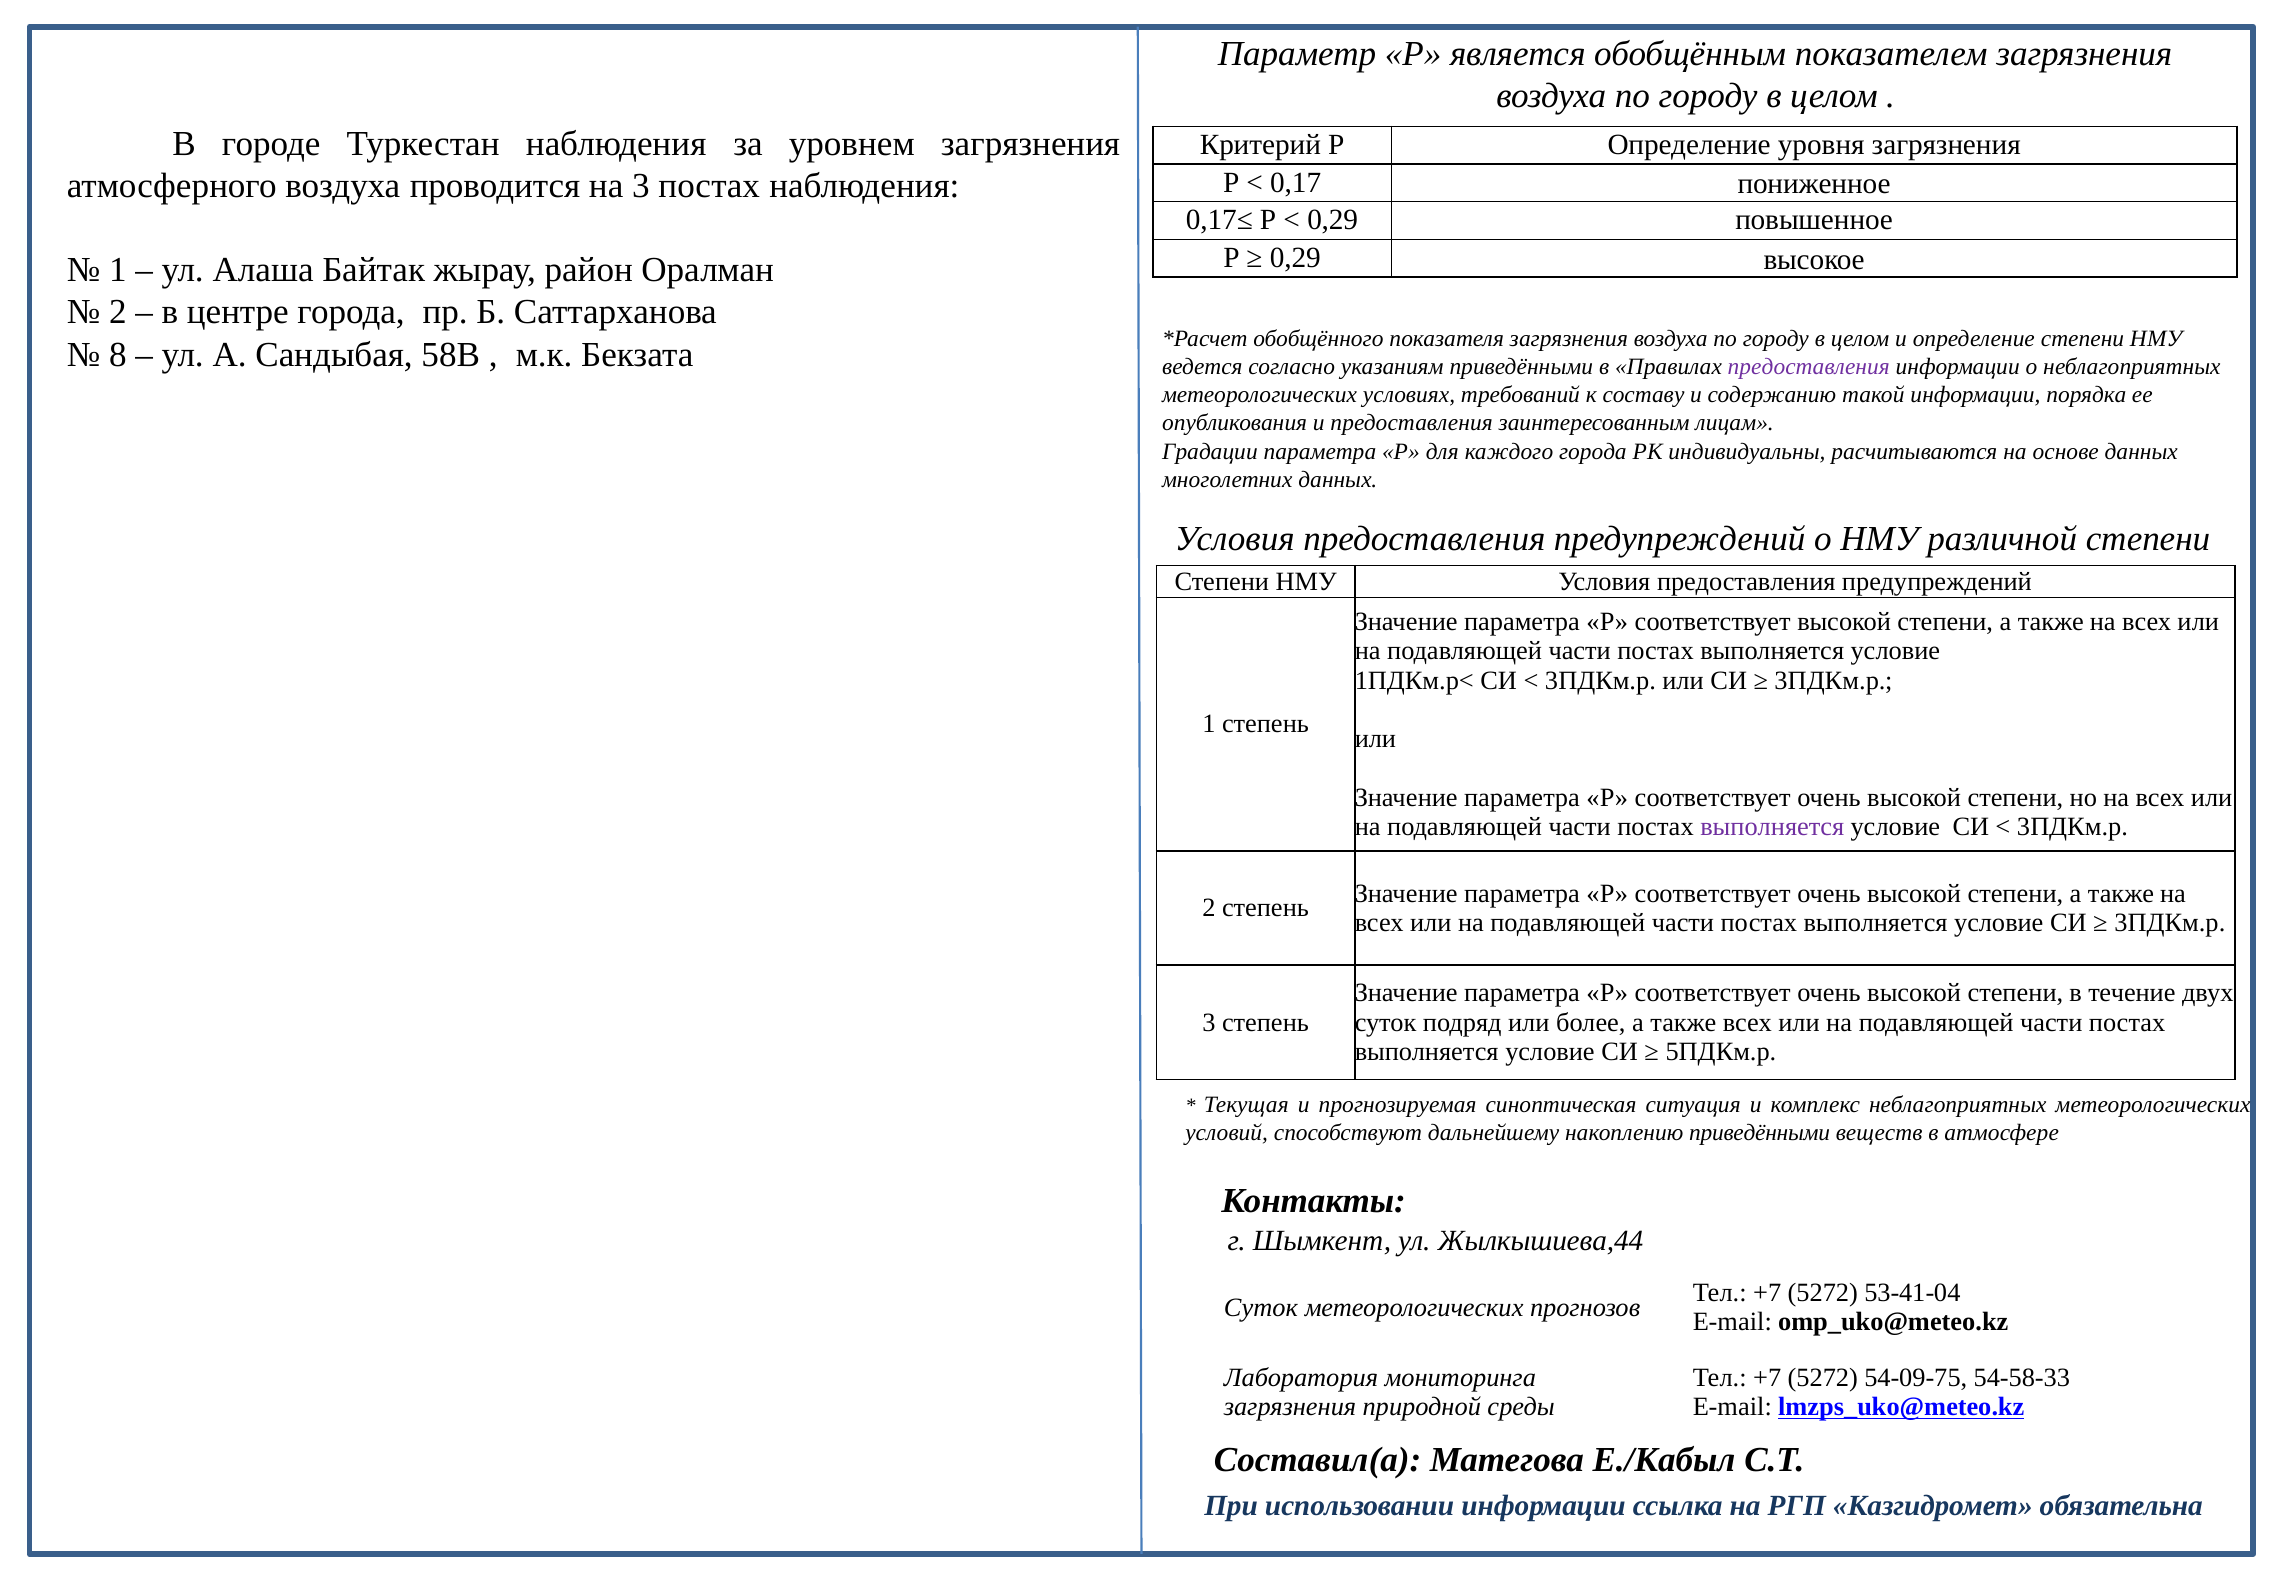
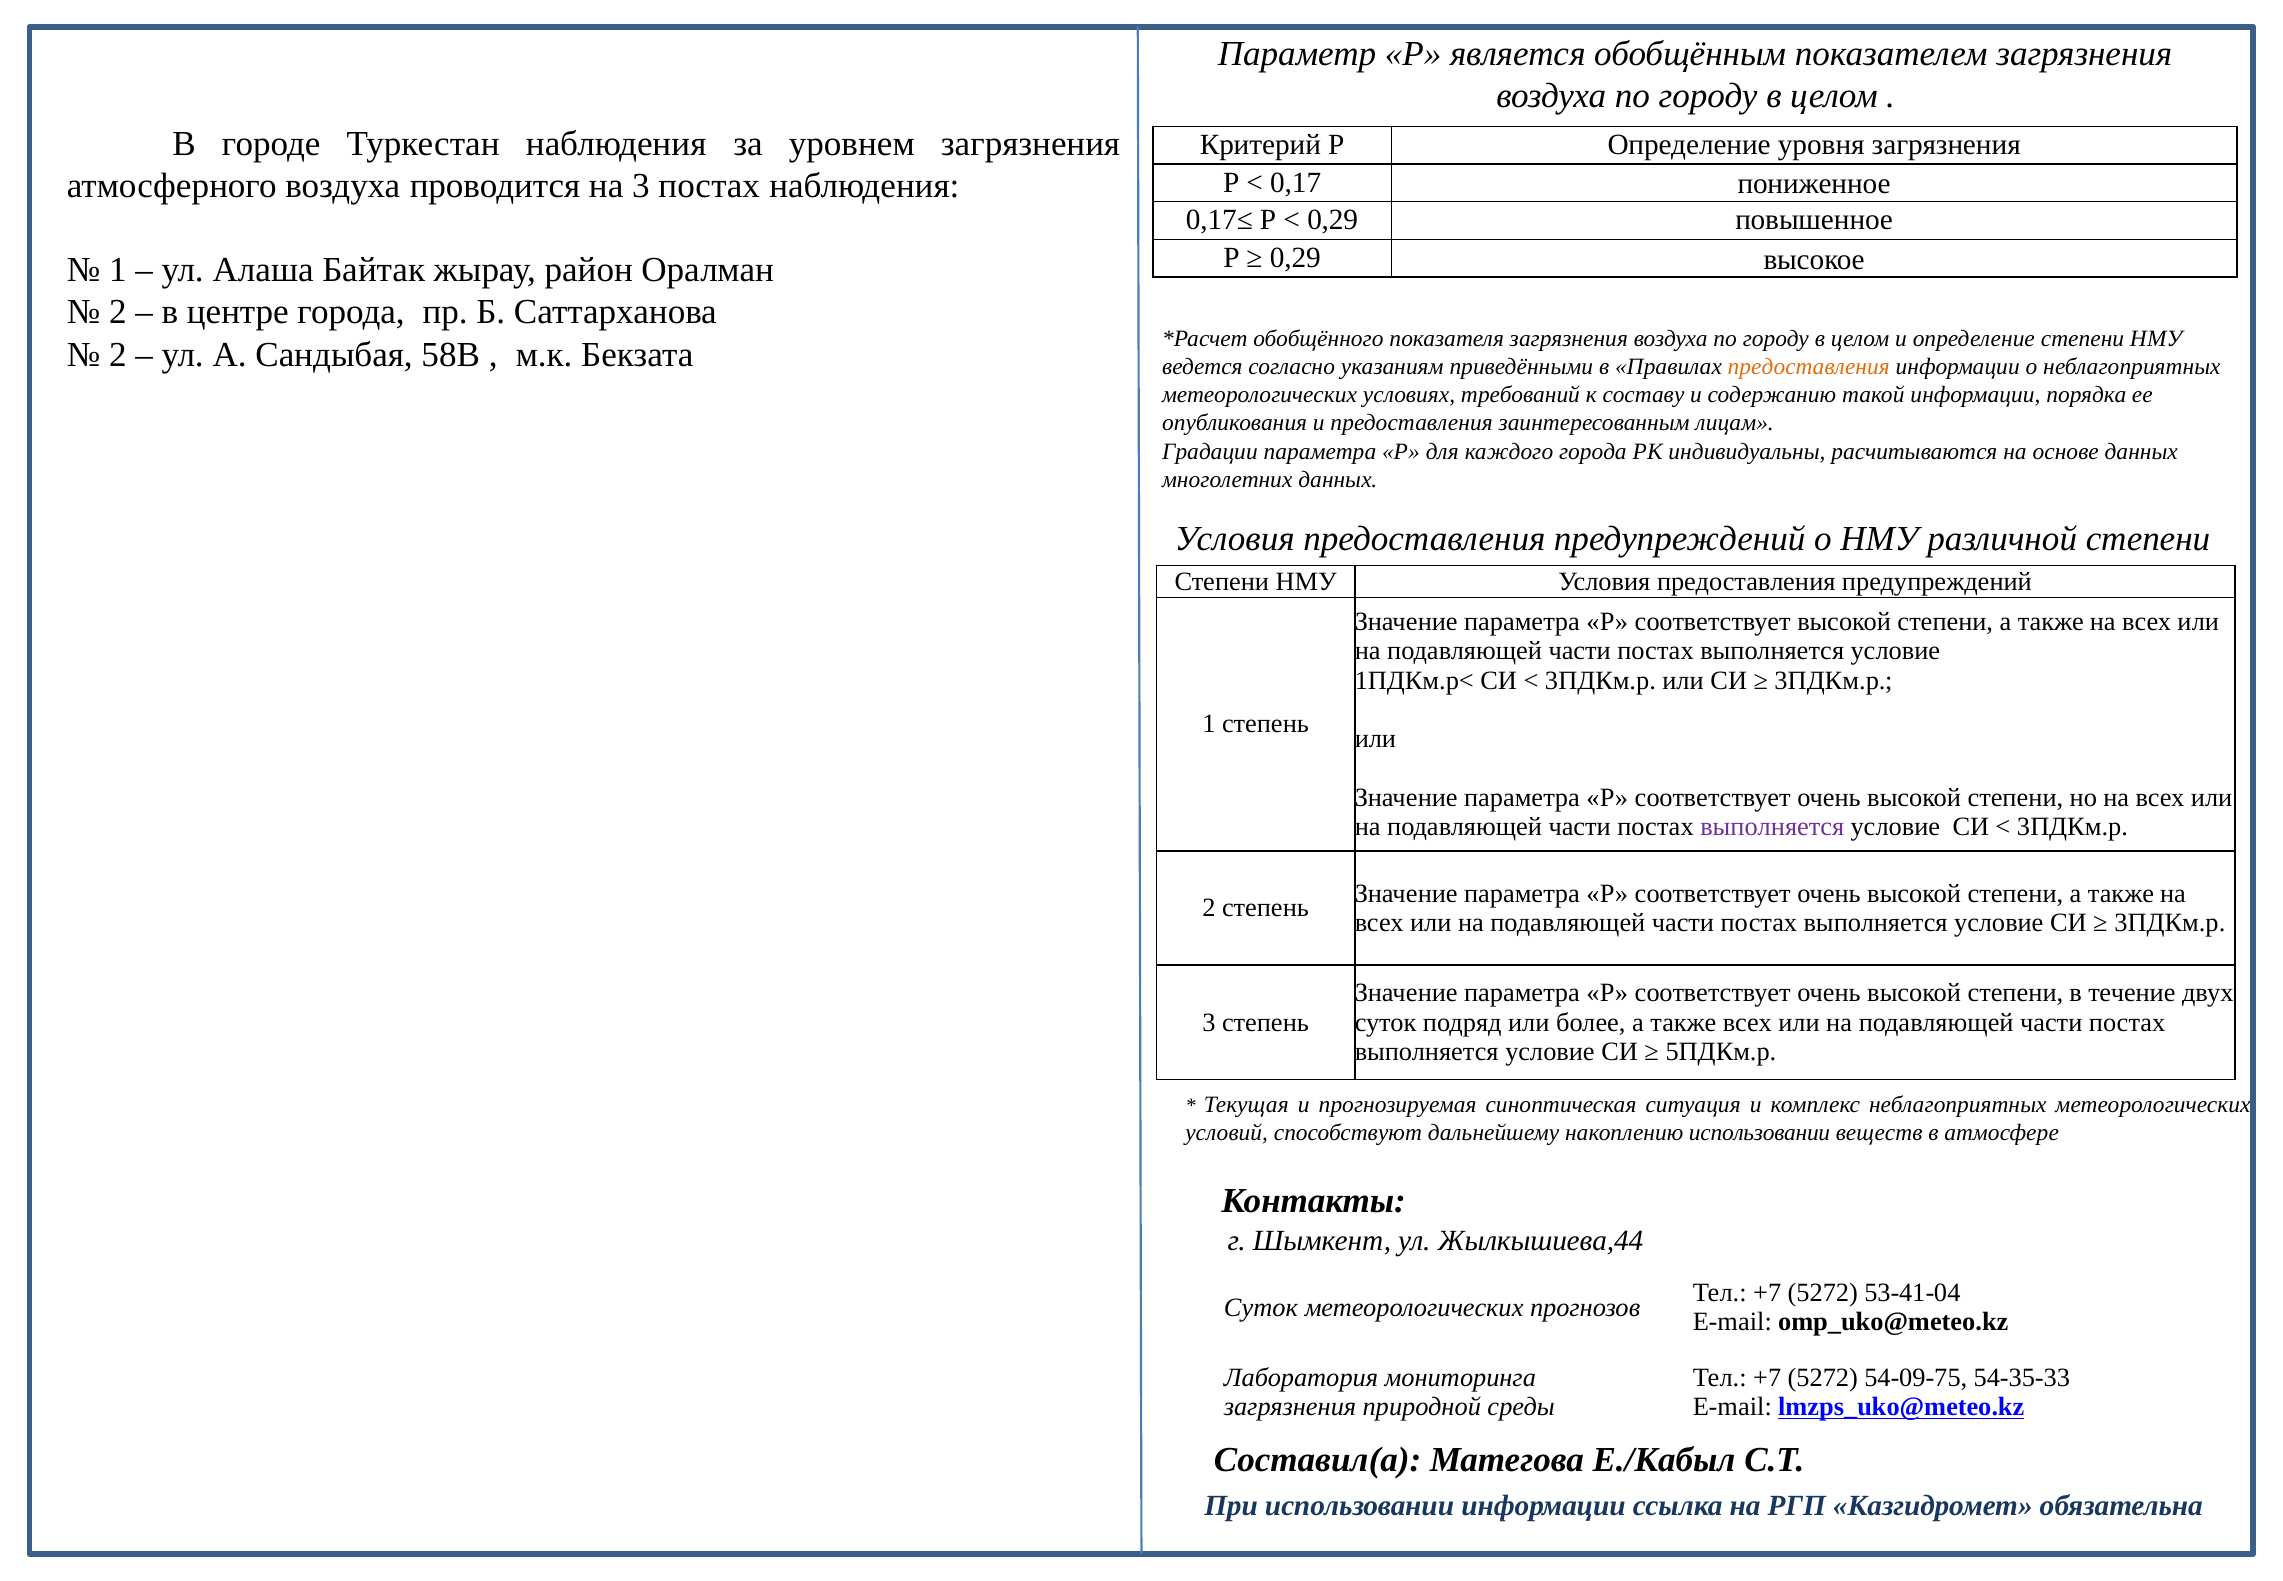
8: 8 -> 2 (118, 354)
предоставления colour: purple -> orange (1809, 367)
накоплению приведёнными: приведёнными -> использовании (1760, 1132)
54-58-33: 54-58-33 -> 54-35-33 (2022, 1377)
